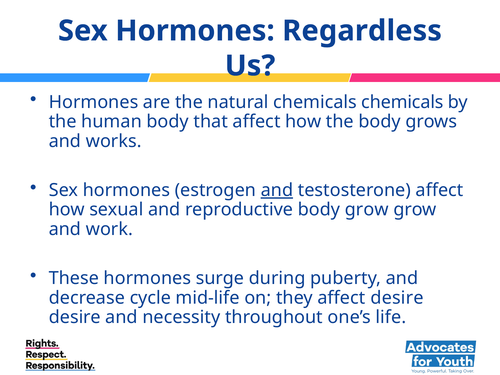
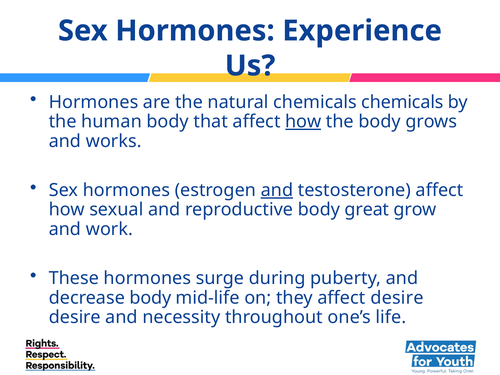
Regardless: Regardless -> Experience (362, 31)
how underline: none -> present (303, 122)
body grow: grow -> great (367, 210)
decrease cycle: cycle -> body (150, 298)
